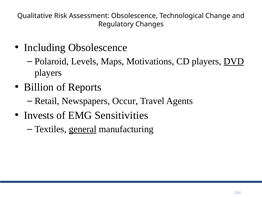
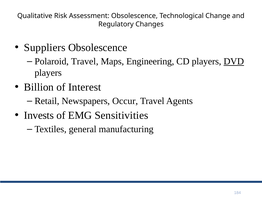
Including: Including -> Suppliers (45, 47)
Polaroid Levels: Levels -> Travel (85, 61)
Motivations: Motivations -> Engineering (150, 61)
Reports: Reports -> Interest (85, 87)
general underline: present -> none (83, 129)
